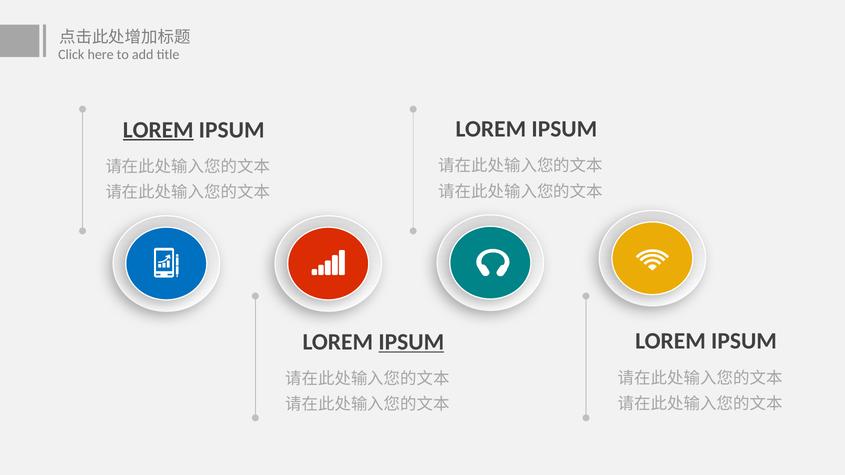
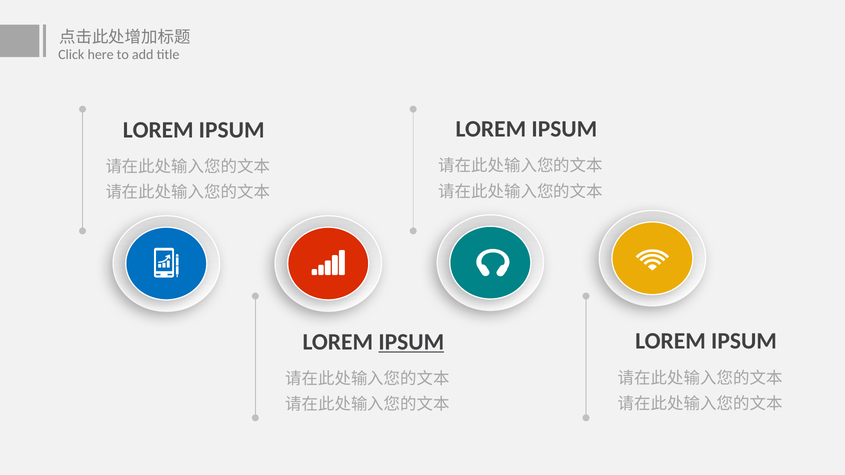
LOREM underline: present -> none (158, 130)
